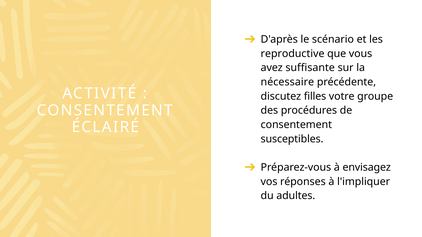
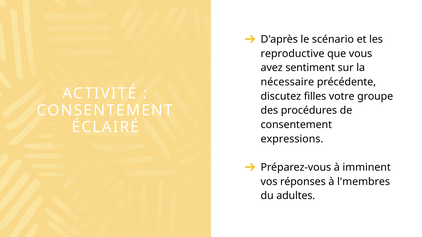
suffisante: suffisante -> sentiment (310, 68)
susceptibles: susceptibles -> expressions (292, 139)
envisagez: envisagez -> imminent (367, 168)
l'impliquer: l'impliquer -> l'membres (364, 182)
